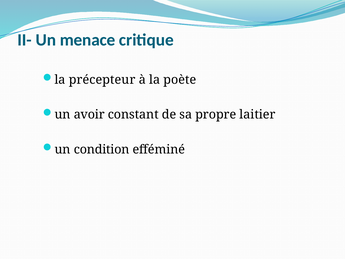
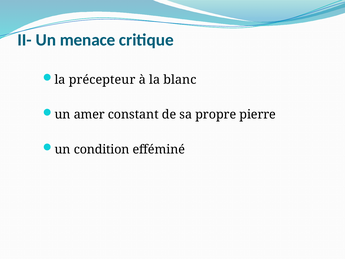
poète: poète -> blanc (180, 80)
avoir: avoir -> amer (89, 115)
laitier: laitier -> pierre (258, 115)
